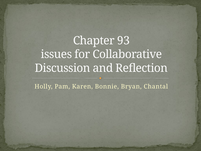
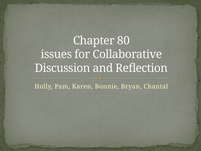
93: 93 -> 80 (123, 41)
